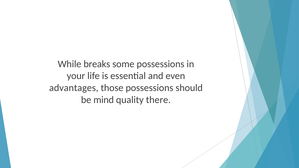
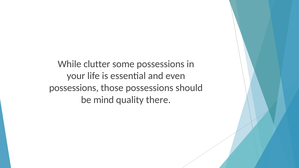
breaks: breaks -> clutter (97, 64)
advantages: advantages -> possessions (74, 88)
